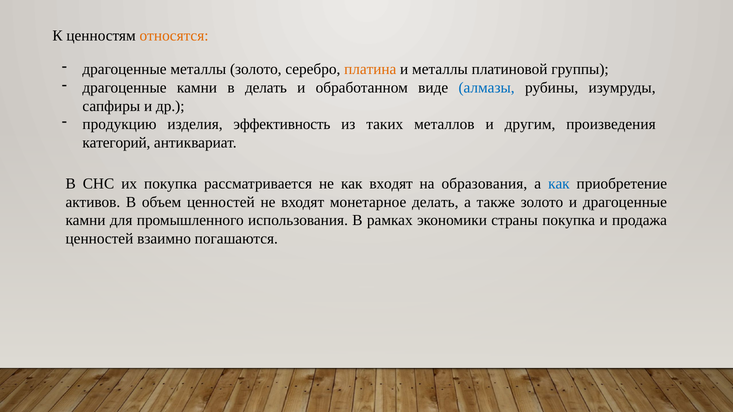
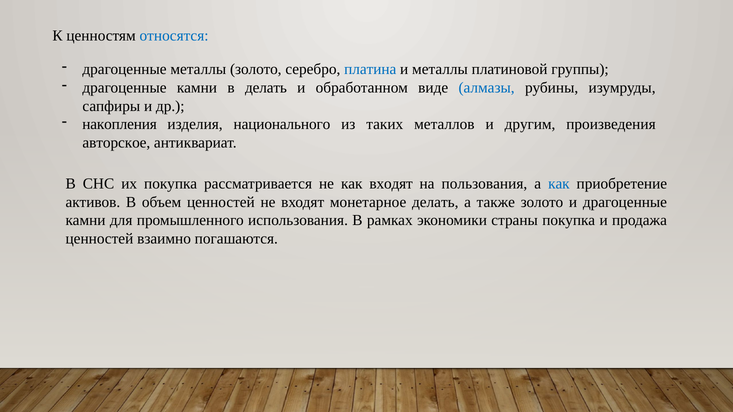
относятся colour: orange -> blue (174, 36)
платина colour: orange -> blue (370, 69)
продукцию: продукцию -> накопления (120, 124)
эффективность: эффективность -> национального (282, 124)
категорий: категорий -> авторское (116, 143)
образования: образования -> пользования (484, 184)
